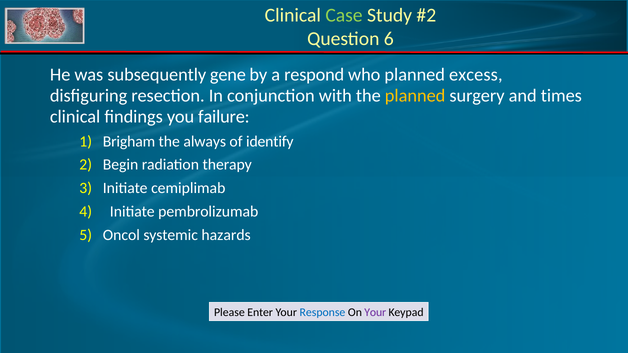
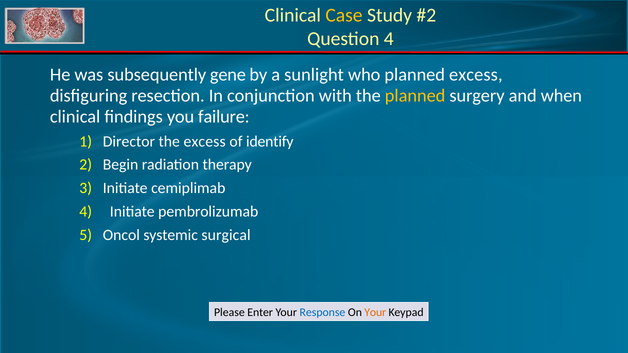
Case colour: light green -> yellow (344, 15)
Question 6: 6 -> 4 (389, 39)
respond: respond -> sunlight (314, 75)
times: times -> when (561, 96)
Brigham: Brigham -> Director (129, 142)
the always: always -> excess (205, 142)
hazards: hazards -> surgical (226, 235)
Your colour: purple -> orange (375, 313)
